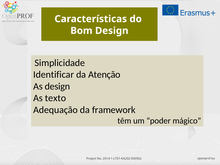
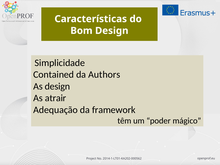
Identificar: Identificar -> Contained (54, 75)
Atenção: Atenção -> Authors (104, 75)
texto: texto -> atrair (56, 98)
